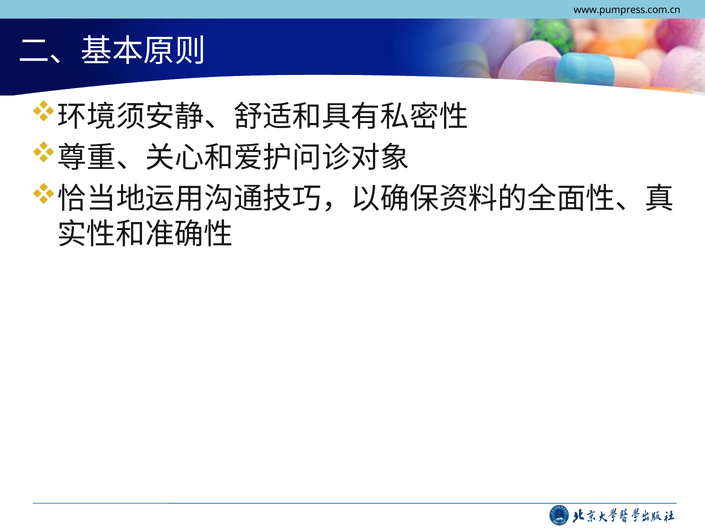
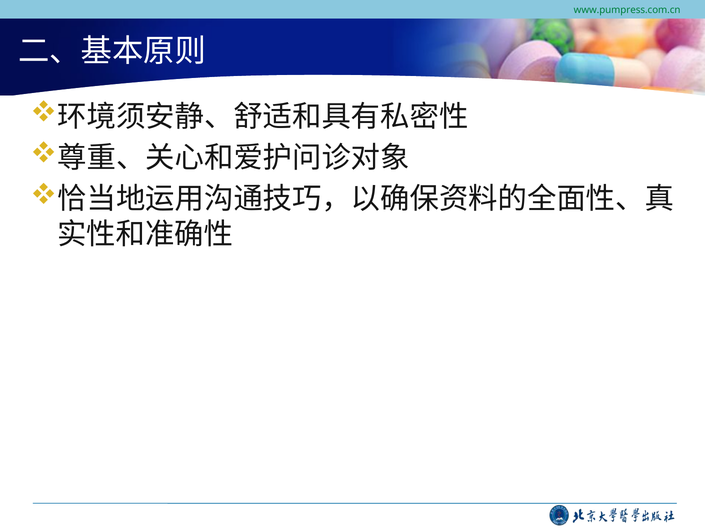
www.pumpress.com.cn colour: black -> green (627, 10)
